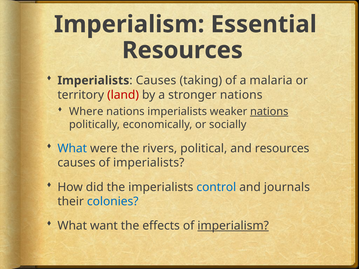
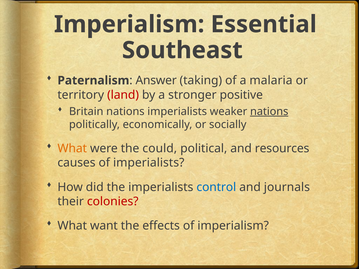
Resources: Resources -> Southeast (182, 50)
Imperialists: Imperialists -> Paternalism (93, 81)
Causes: Causes -> Answer (156, 81)
stronger nations: nations -> positive (241, 95)
Where: Where -> Britain (86, 112)
What colour: blue -> orange (72, 149)
rivers: rivers -> could (160, 149)
colonies colour: blue -> red (113, 202)
imperialism underline: present -> none (233, 226)
